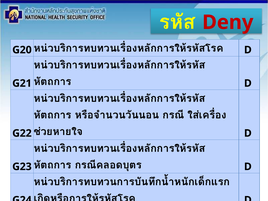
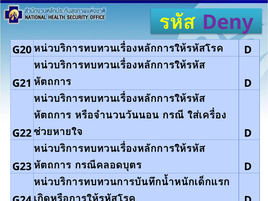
Deny colour: red -> purple (228, 22)
